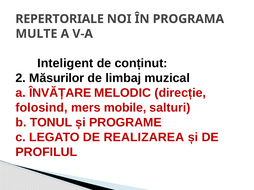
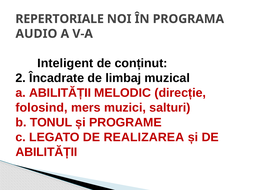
MULTE: MULTE -> AUDIO (36, 34)
Măsurilor: Măsurilor -> Încadrate (57, 78)
a ÎNVĂȚARE: ÎNVĂȚARE -> ABILITĂȚII (60, 93)
mobile: mobile -> muzici (125, 108)
PROFILUL: PROFILUL -> ABILITĂȚII (46, 152)
